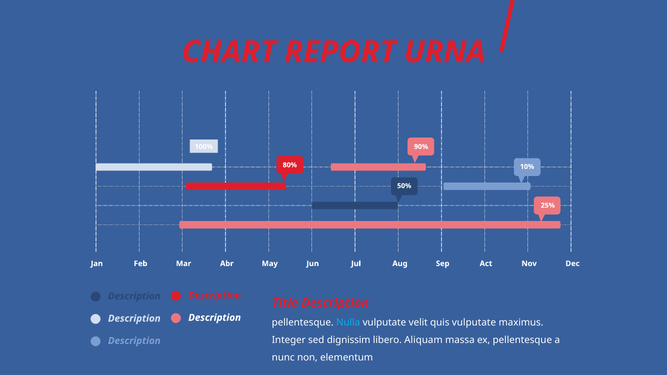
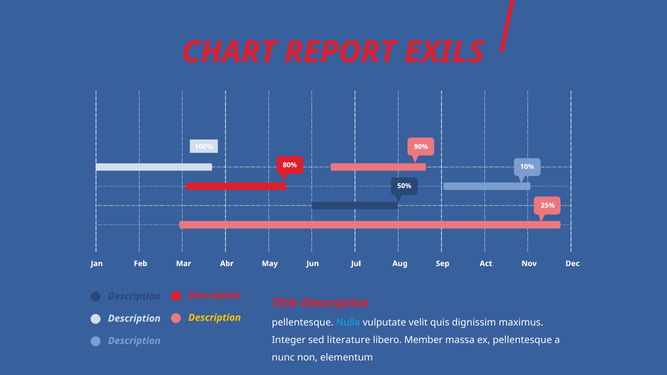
URNA: URNA -> EXILS (444, 52)
Description colour: white -> yellow (215, 318)
quis vulputate: vulputate -> dignissim (474, 323)
dignissim: dignissim -> literature (349, 340)
Aliquam: Aliquam -> Member (424, 340)
